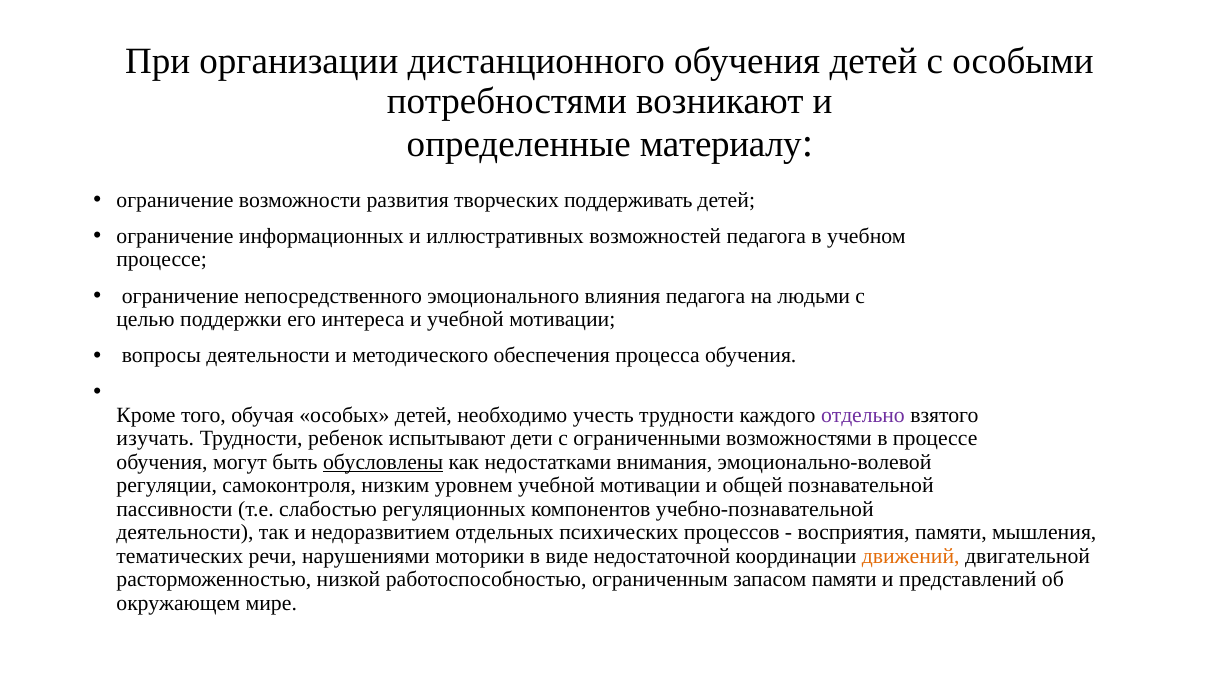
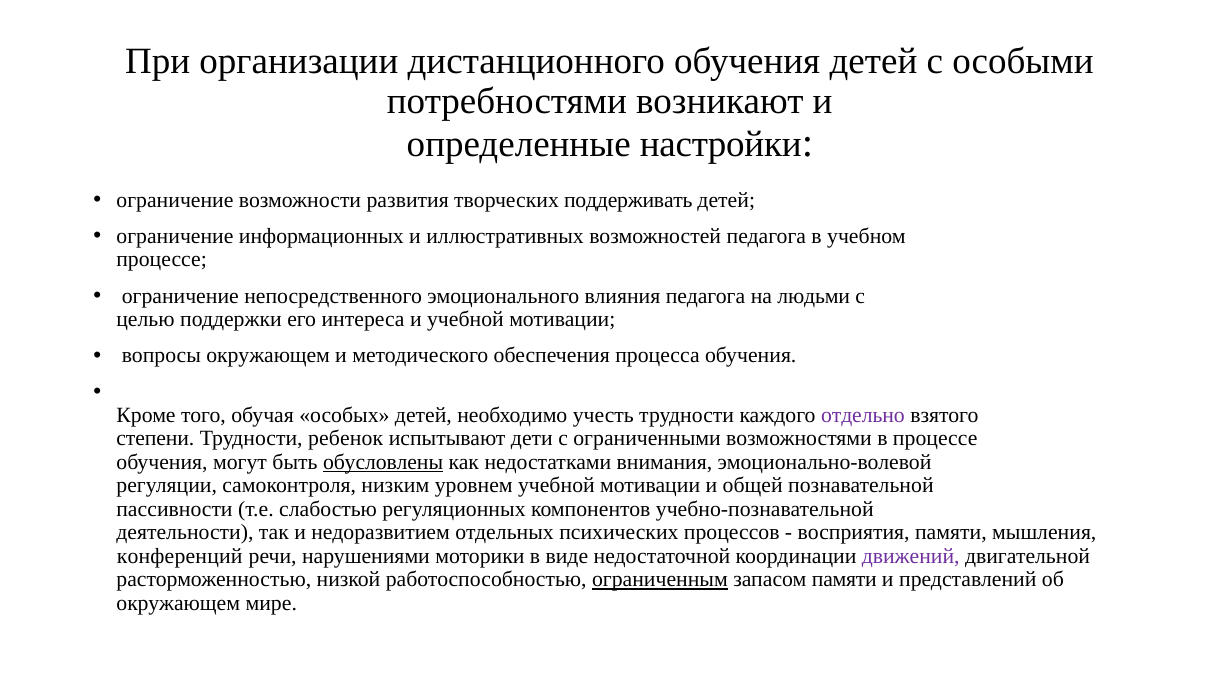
материалу: материалу -> настройки (721, 144)
вопросы деятельности: деятельности -> окружающем (268, 355)
изучать: изучать -> степени (155, 439)
тематических: тематических -> конференций (180, 556)
движений colour: orange -> purple (911, 556)
ограниченным underline: none -> present (660, 579)
